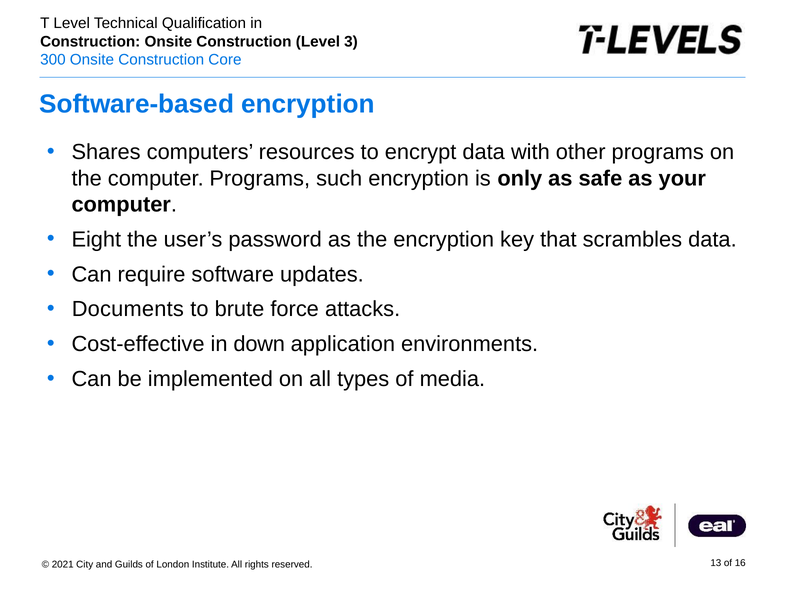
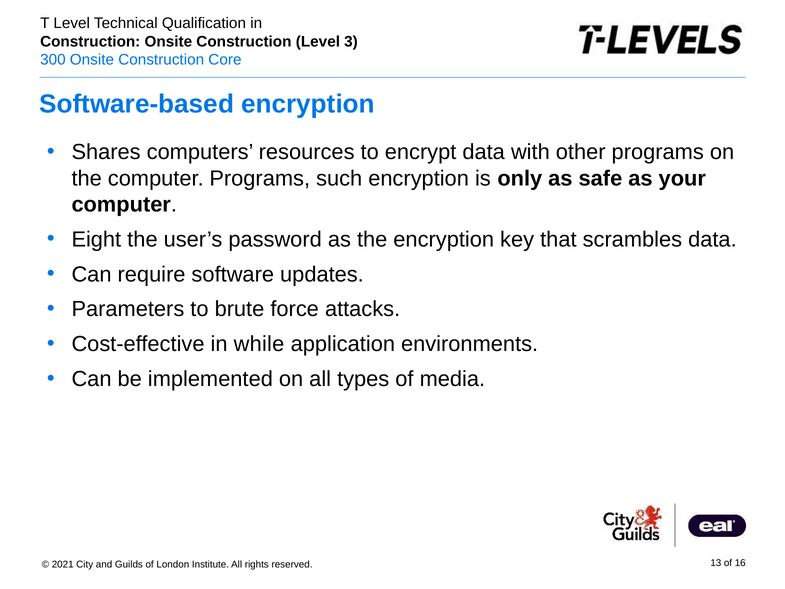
Documents: Documents -> Parameters (128, 309)
down: down -> while (259, 344)
